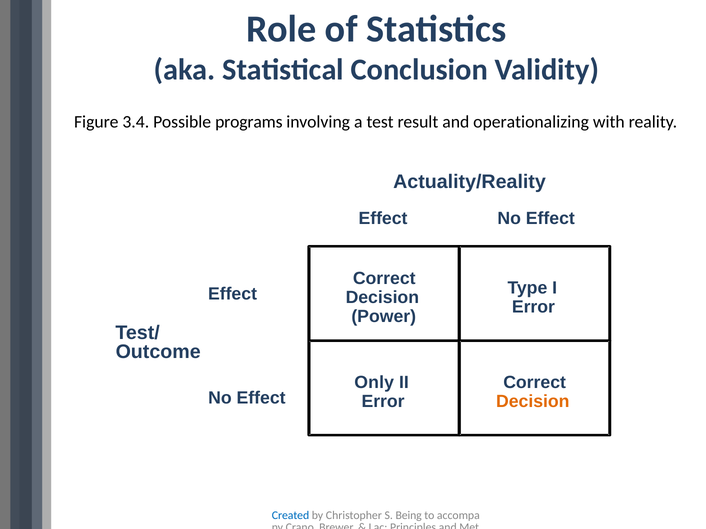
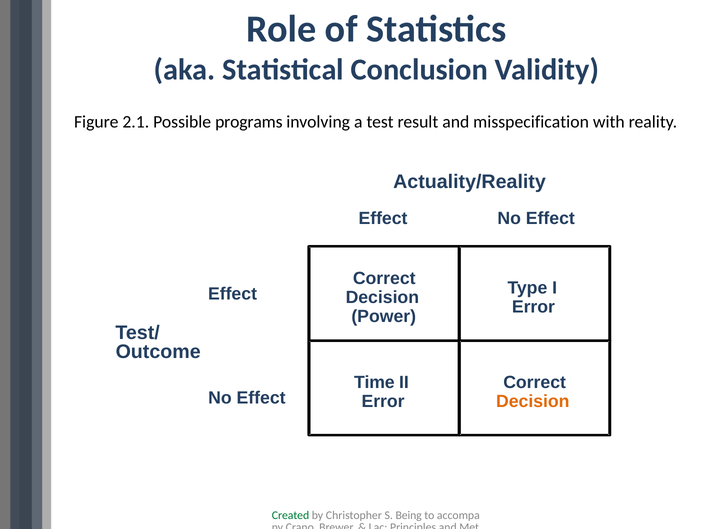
3.4: 3.4 -> 2.1 (136, 122)
operationalizing: operationalizing -> misspecification (531, 122)
Only: Only -> Time (374, 383)
Created colour: blue -> green (291, 516)
